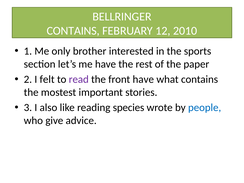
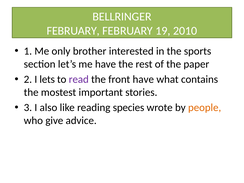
CONTAINS: CONTAINS -> FEBRUARY (73, 31)
12: 12 -> 19 (163, 31)
felt: felt -> lets (47, 79)
people colour: blue -> orange (205, 108)
